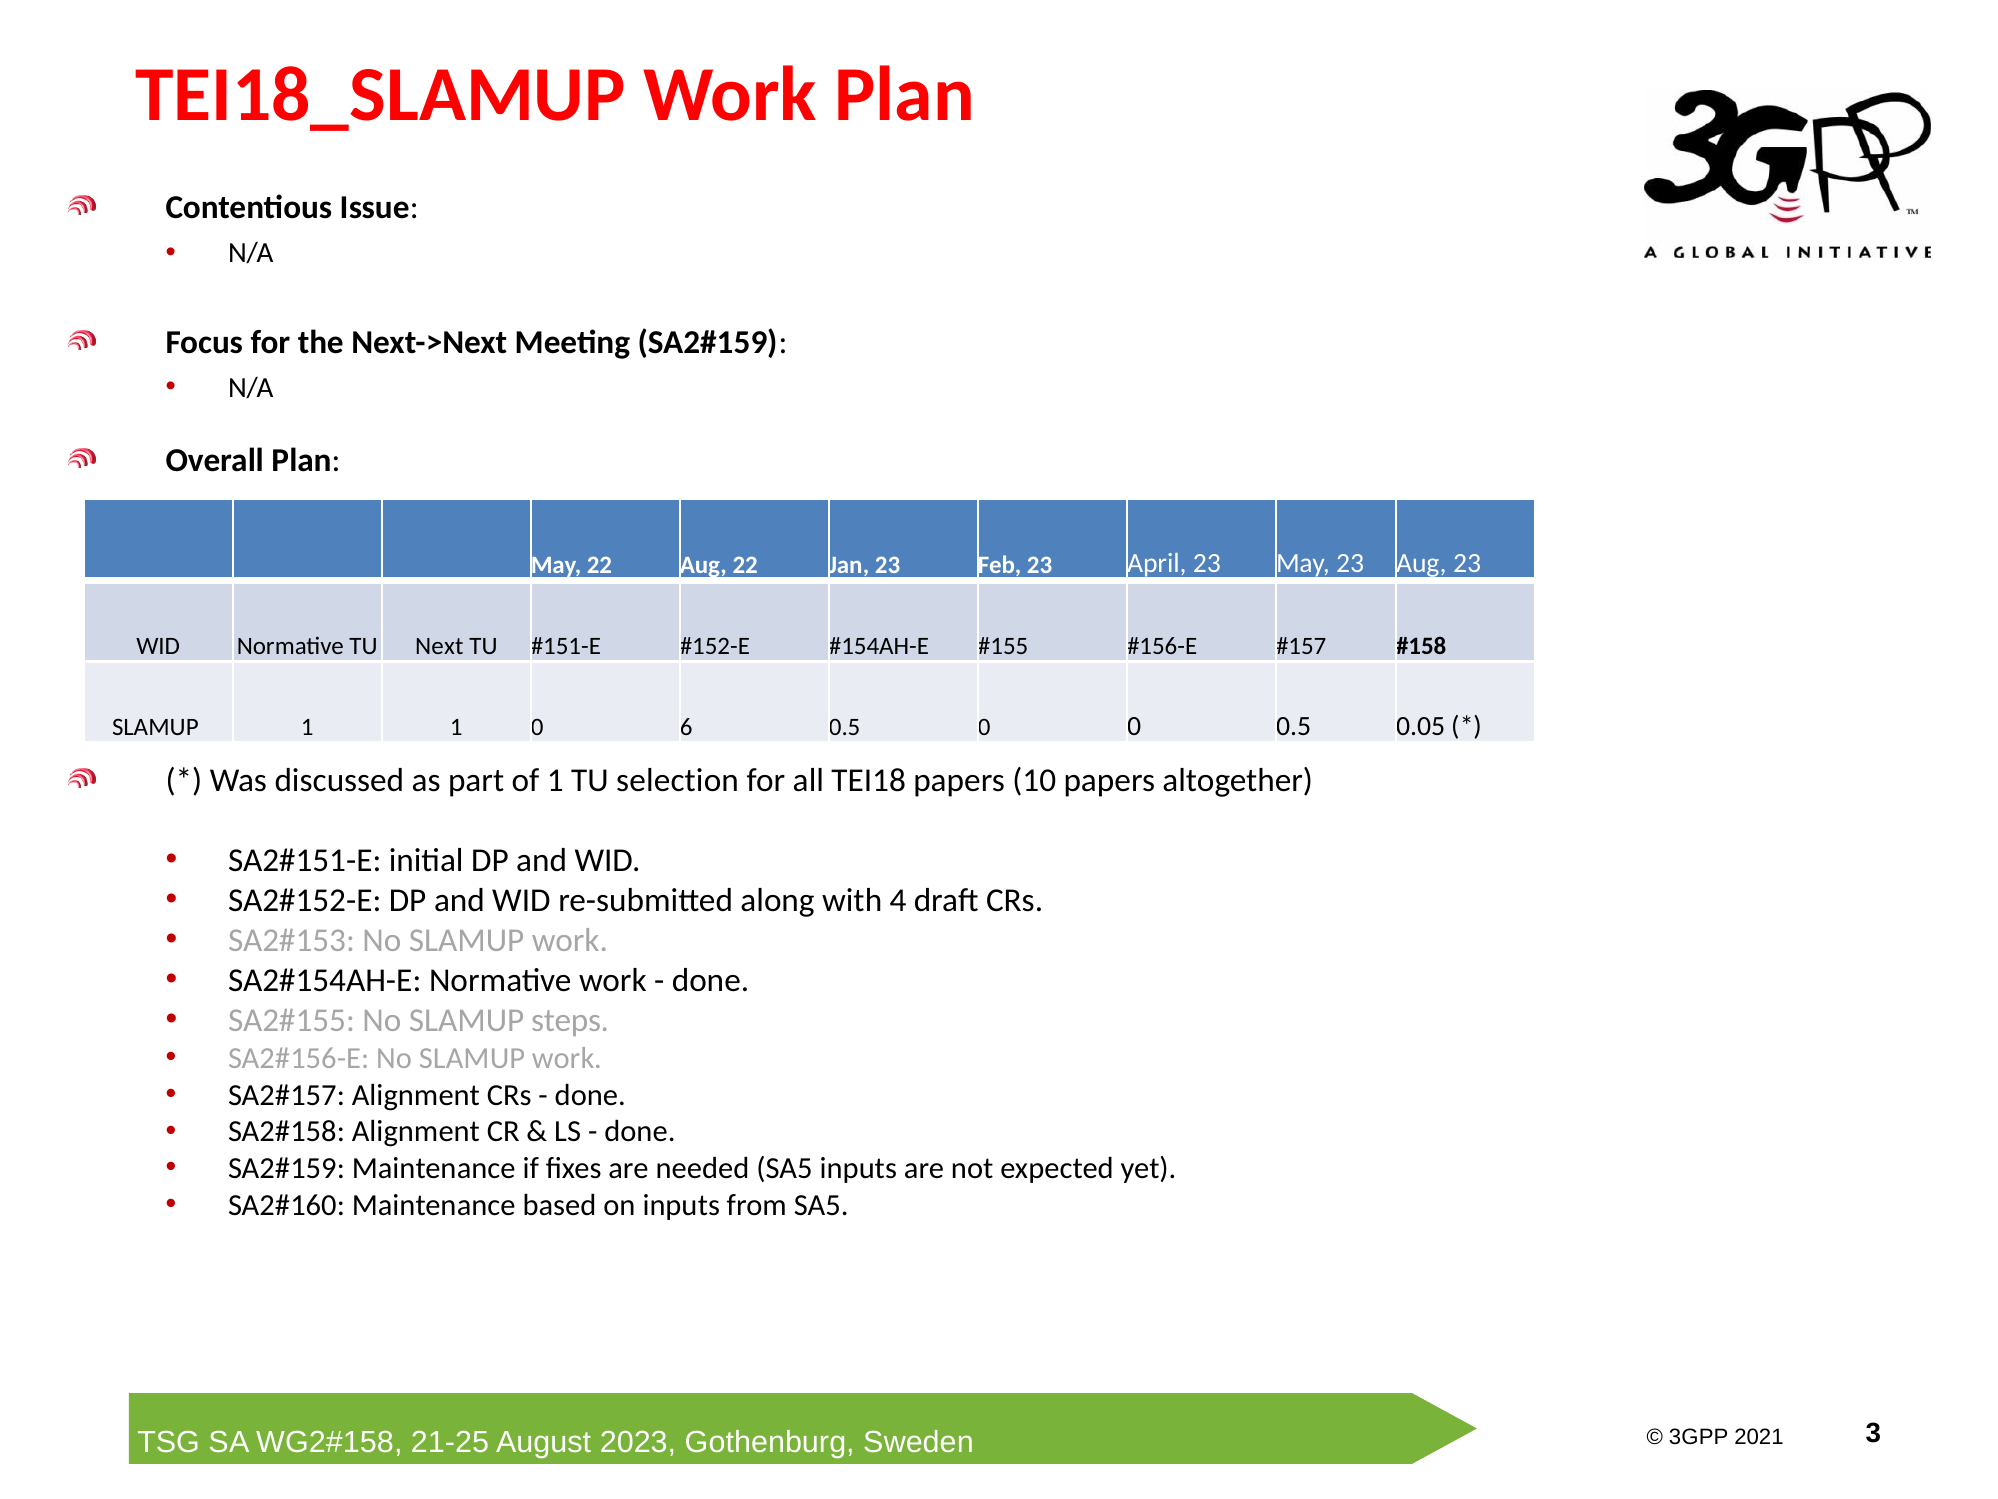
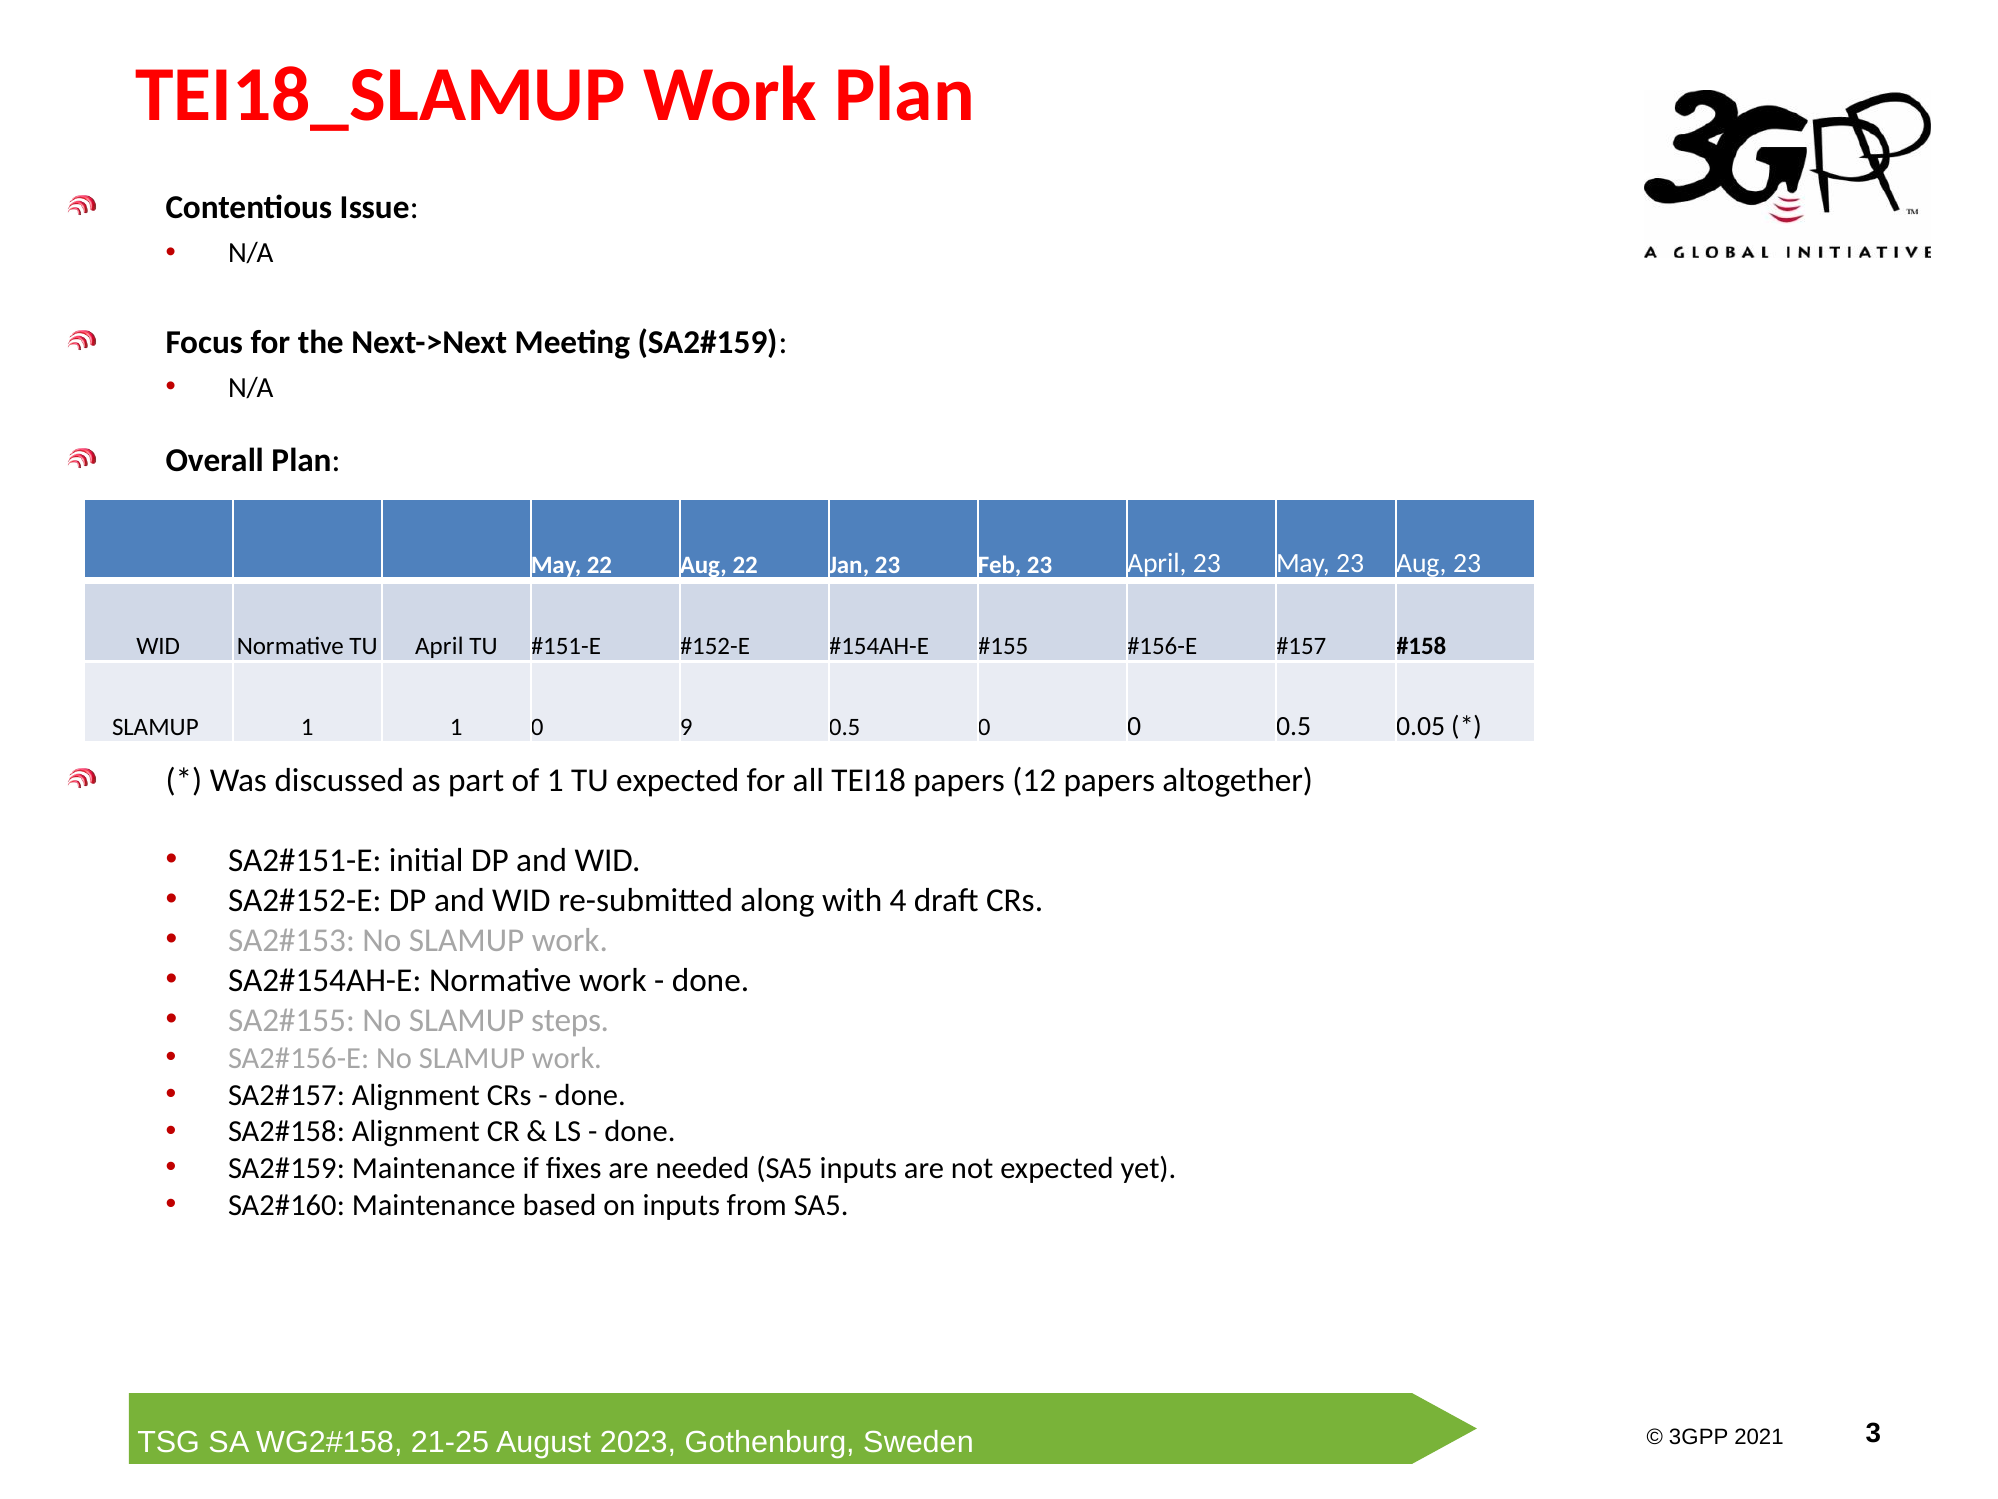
TU Next: Next -> April (439, 646)
6: 6 -> 9 (686, 727)
TU selection: selection -> expected (678, 780)
10: 10 -> 12 (1034, 780)
